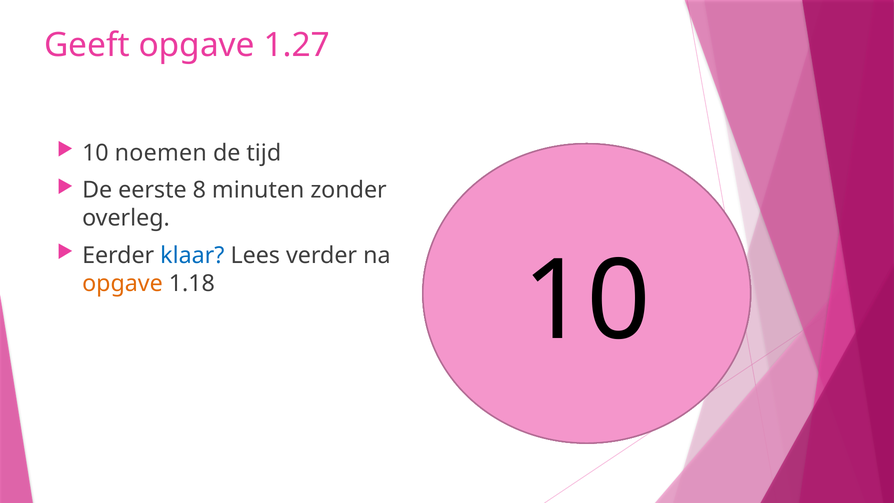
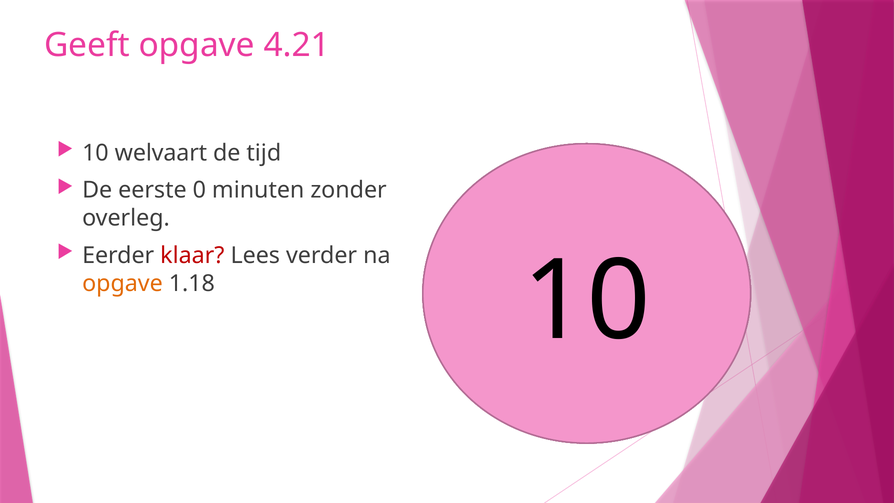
1.27: 1.27 -> 4.21 (297, 45)
noemen: noemen -> welvaart (161, 153)
8: 8 -> 0 (199, 190)
klaar colour: blue -> red (192, 255)
